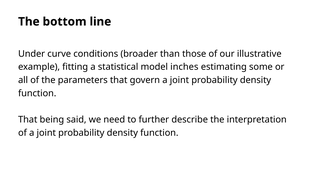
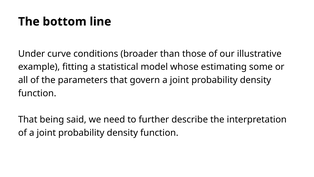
inches: inches -> whose (184, 67)
